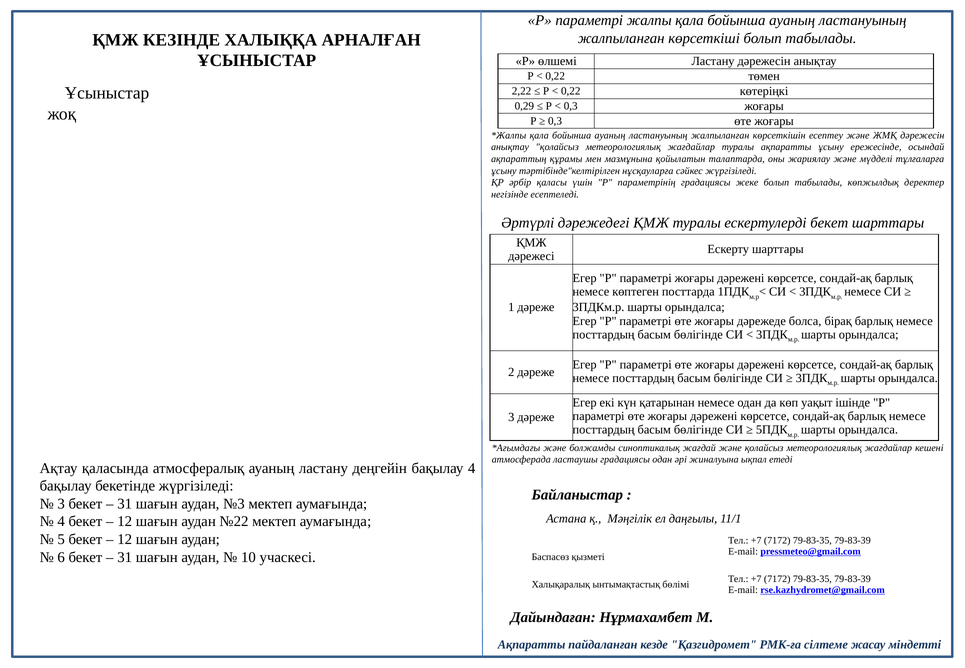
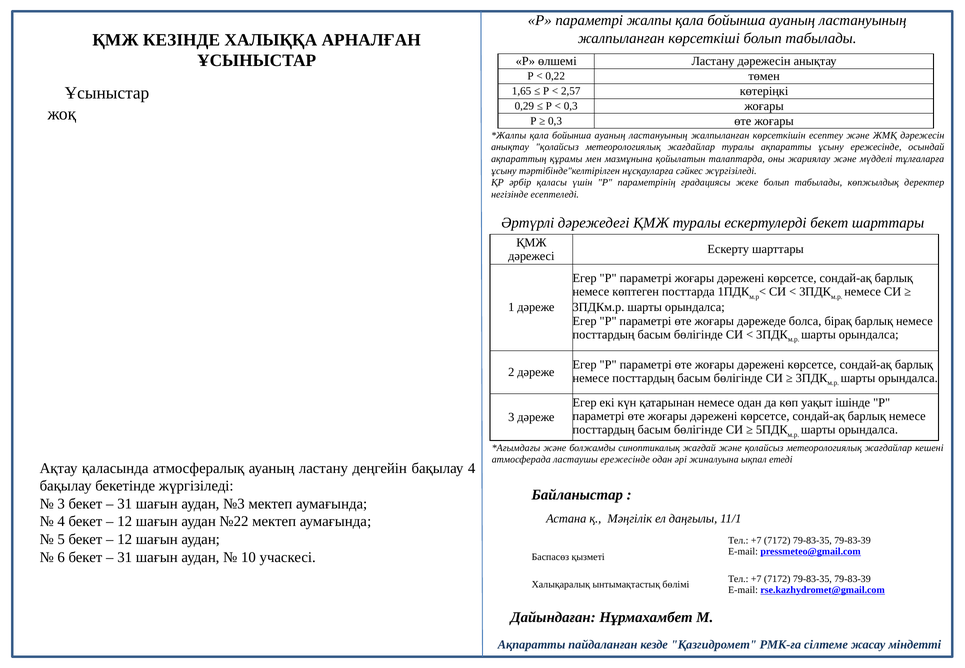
2,22: 2,22 -> 1,65 (522, 91)
0,22: 0,22 -> 2,57 (571, 91)
ластаушы градациясы: градациясы -> ережесінде (625, 460)
